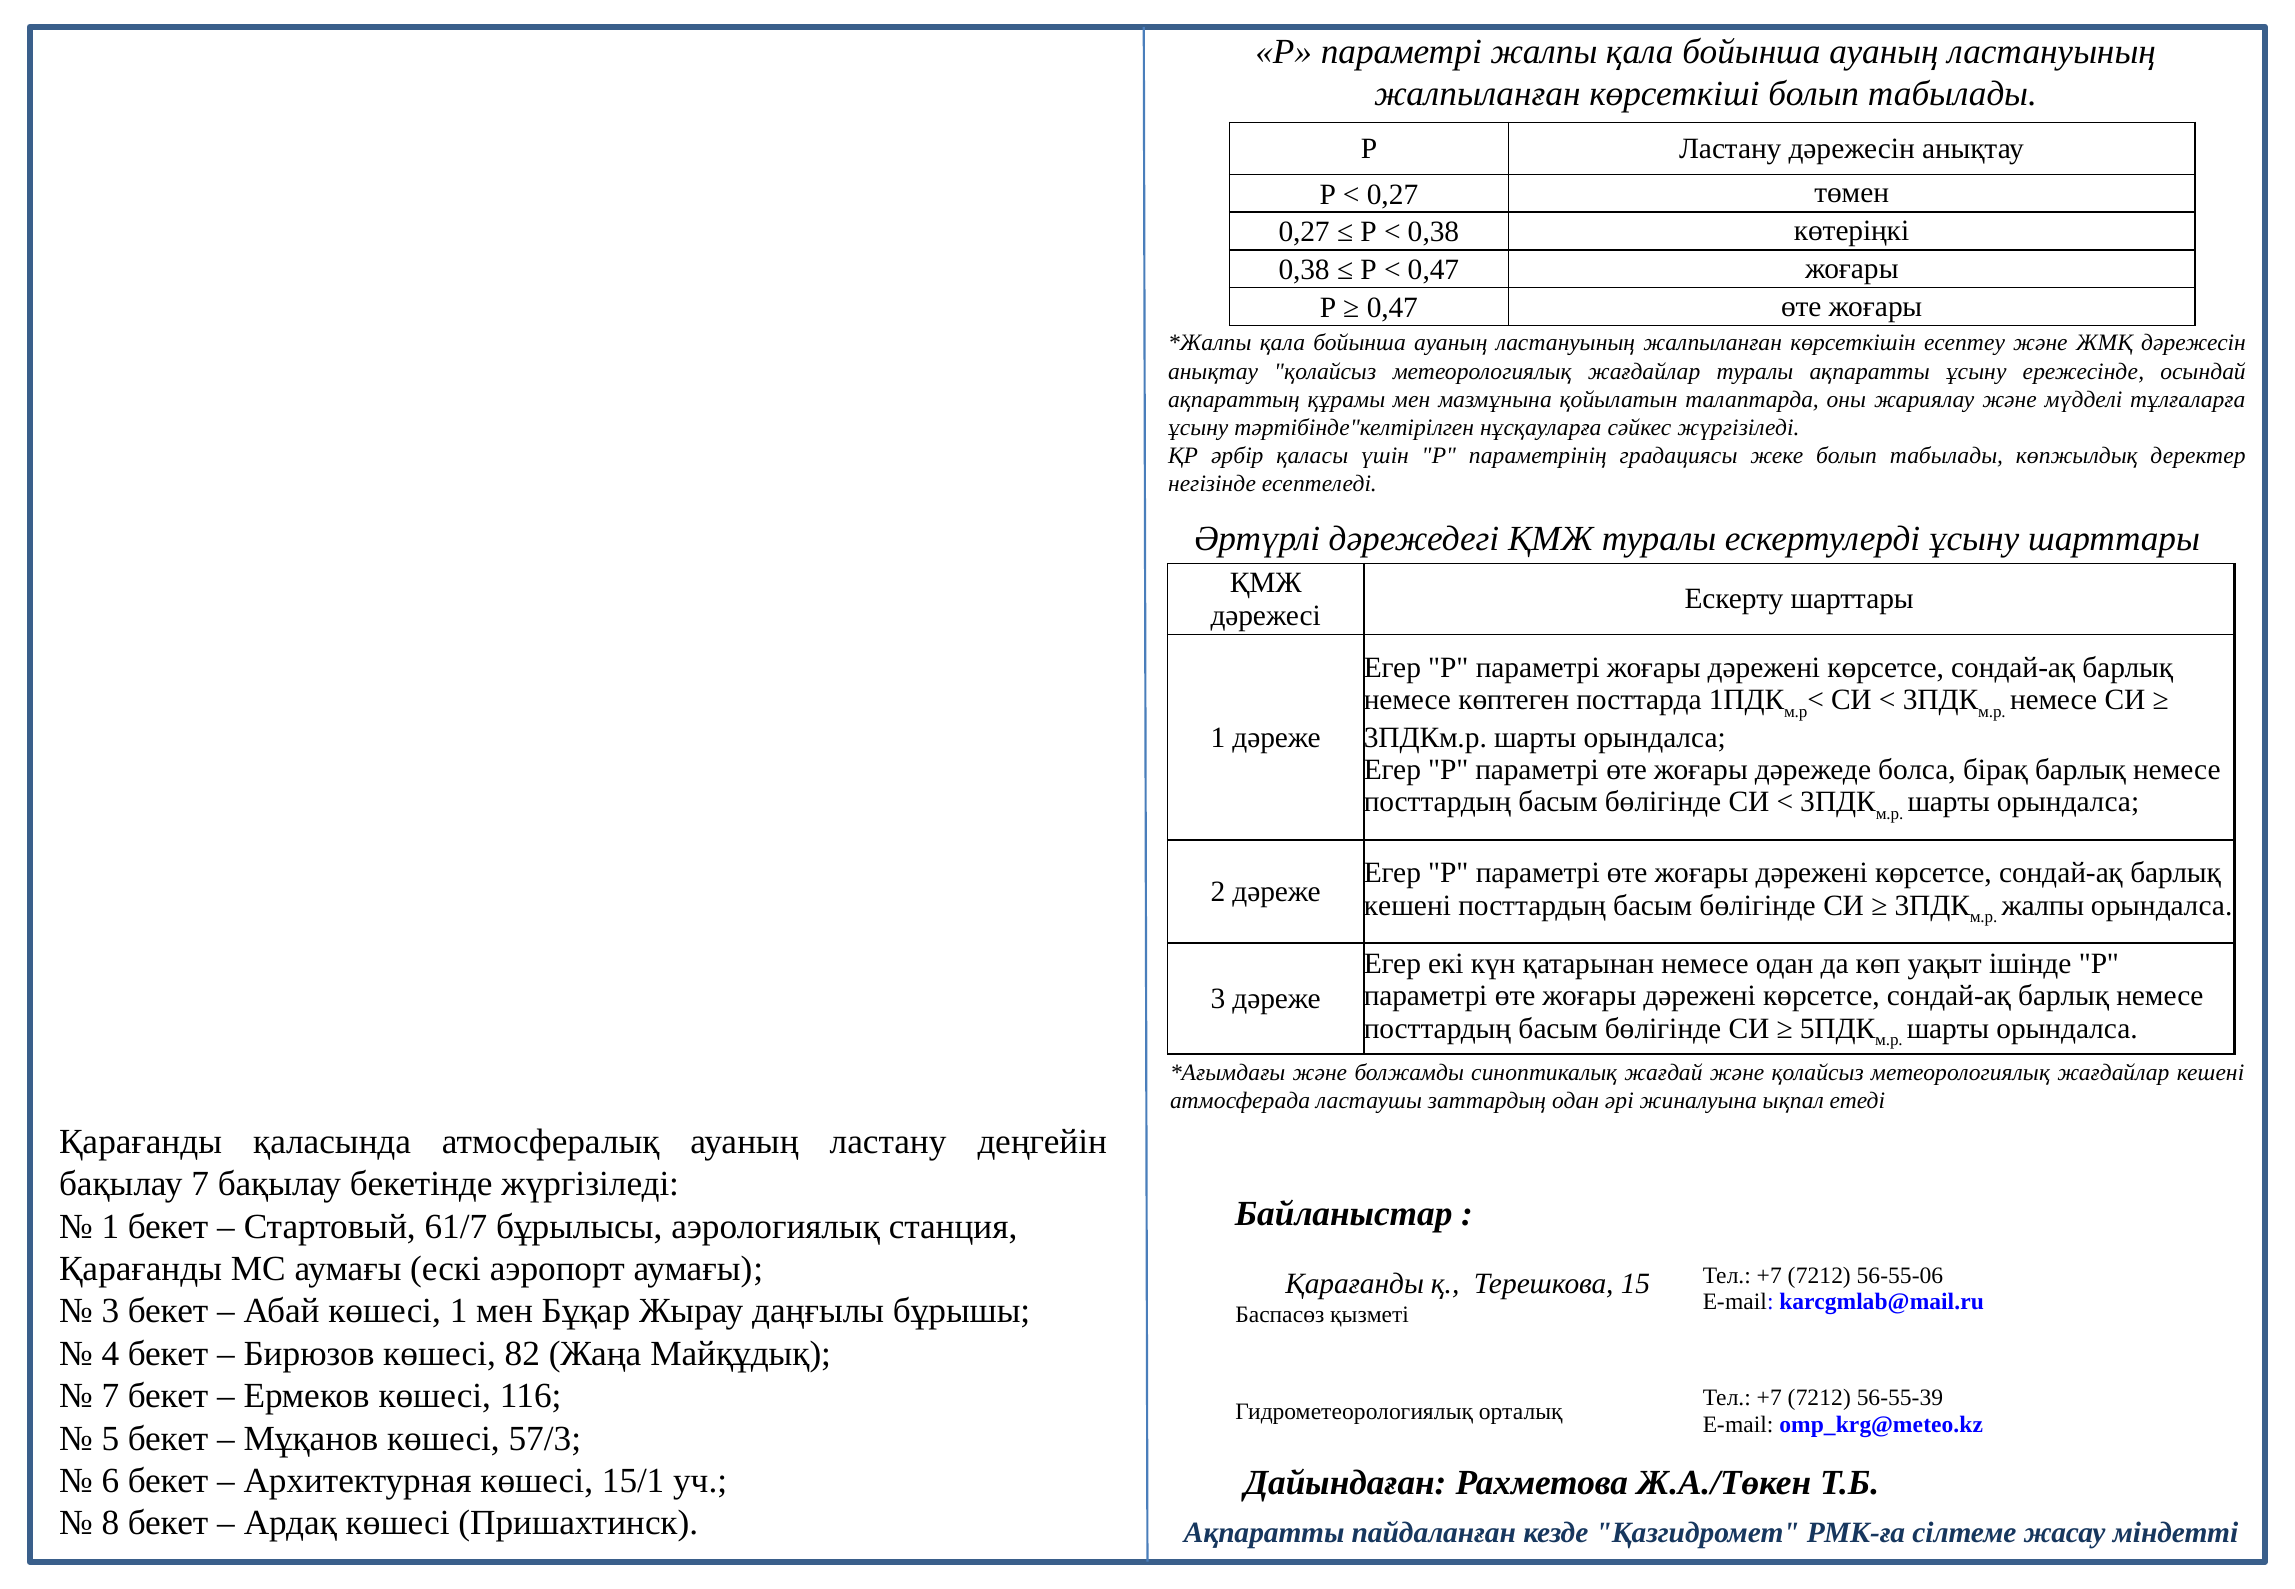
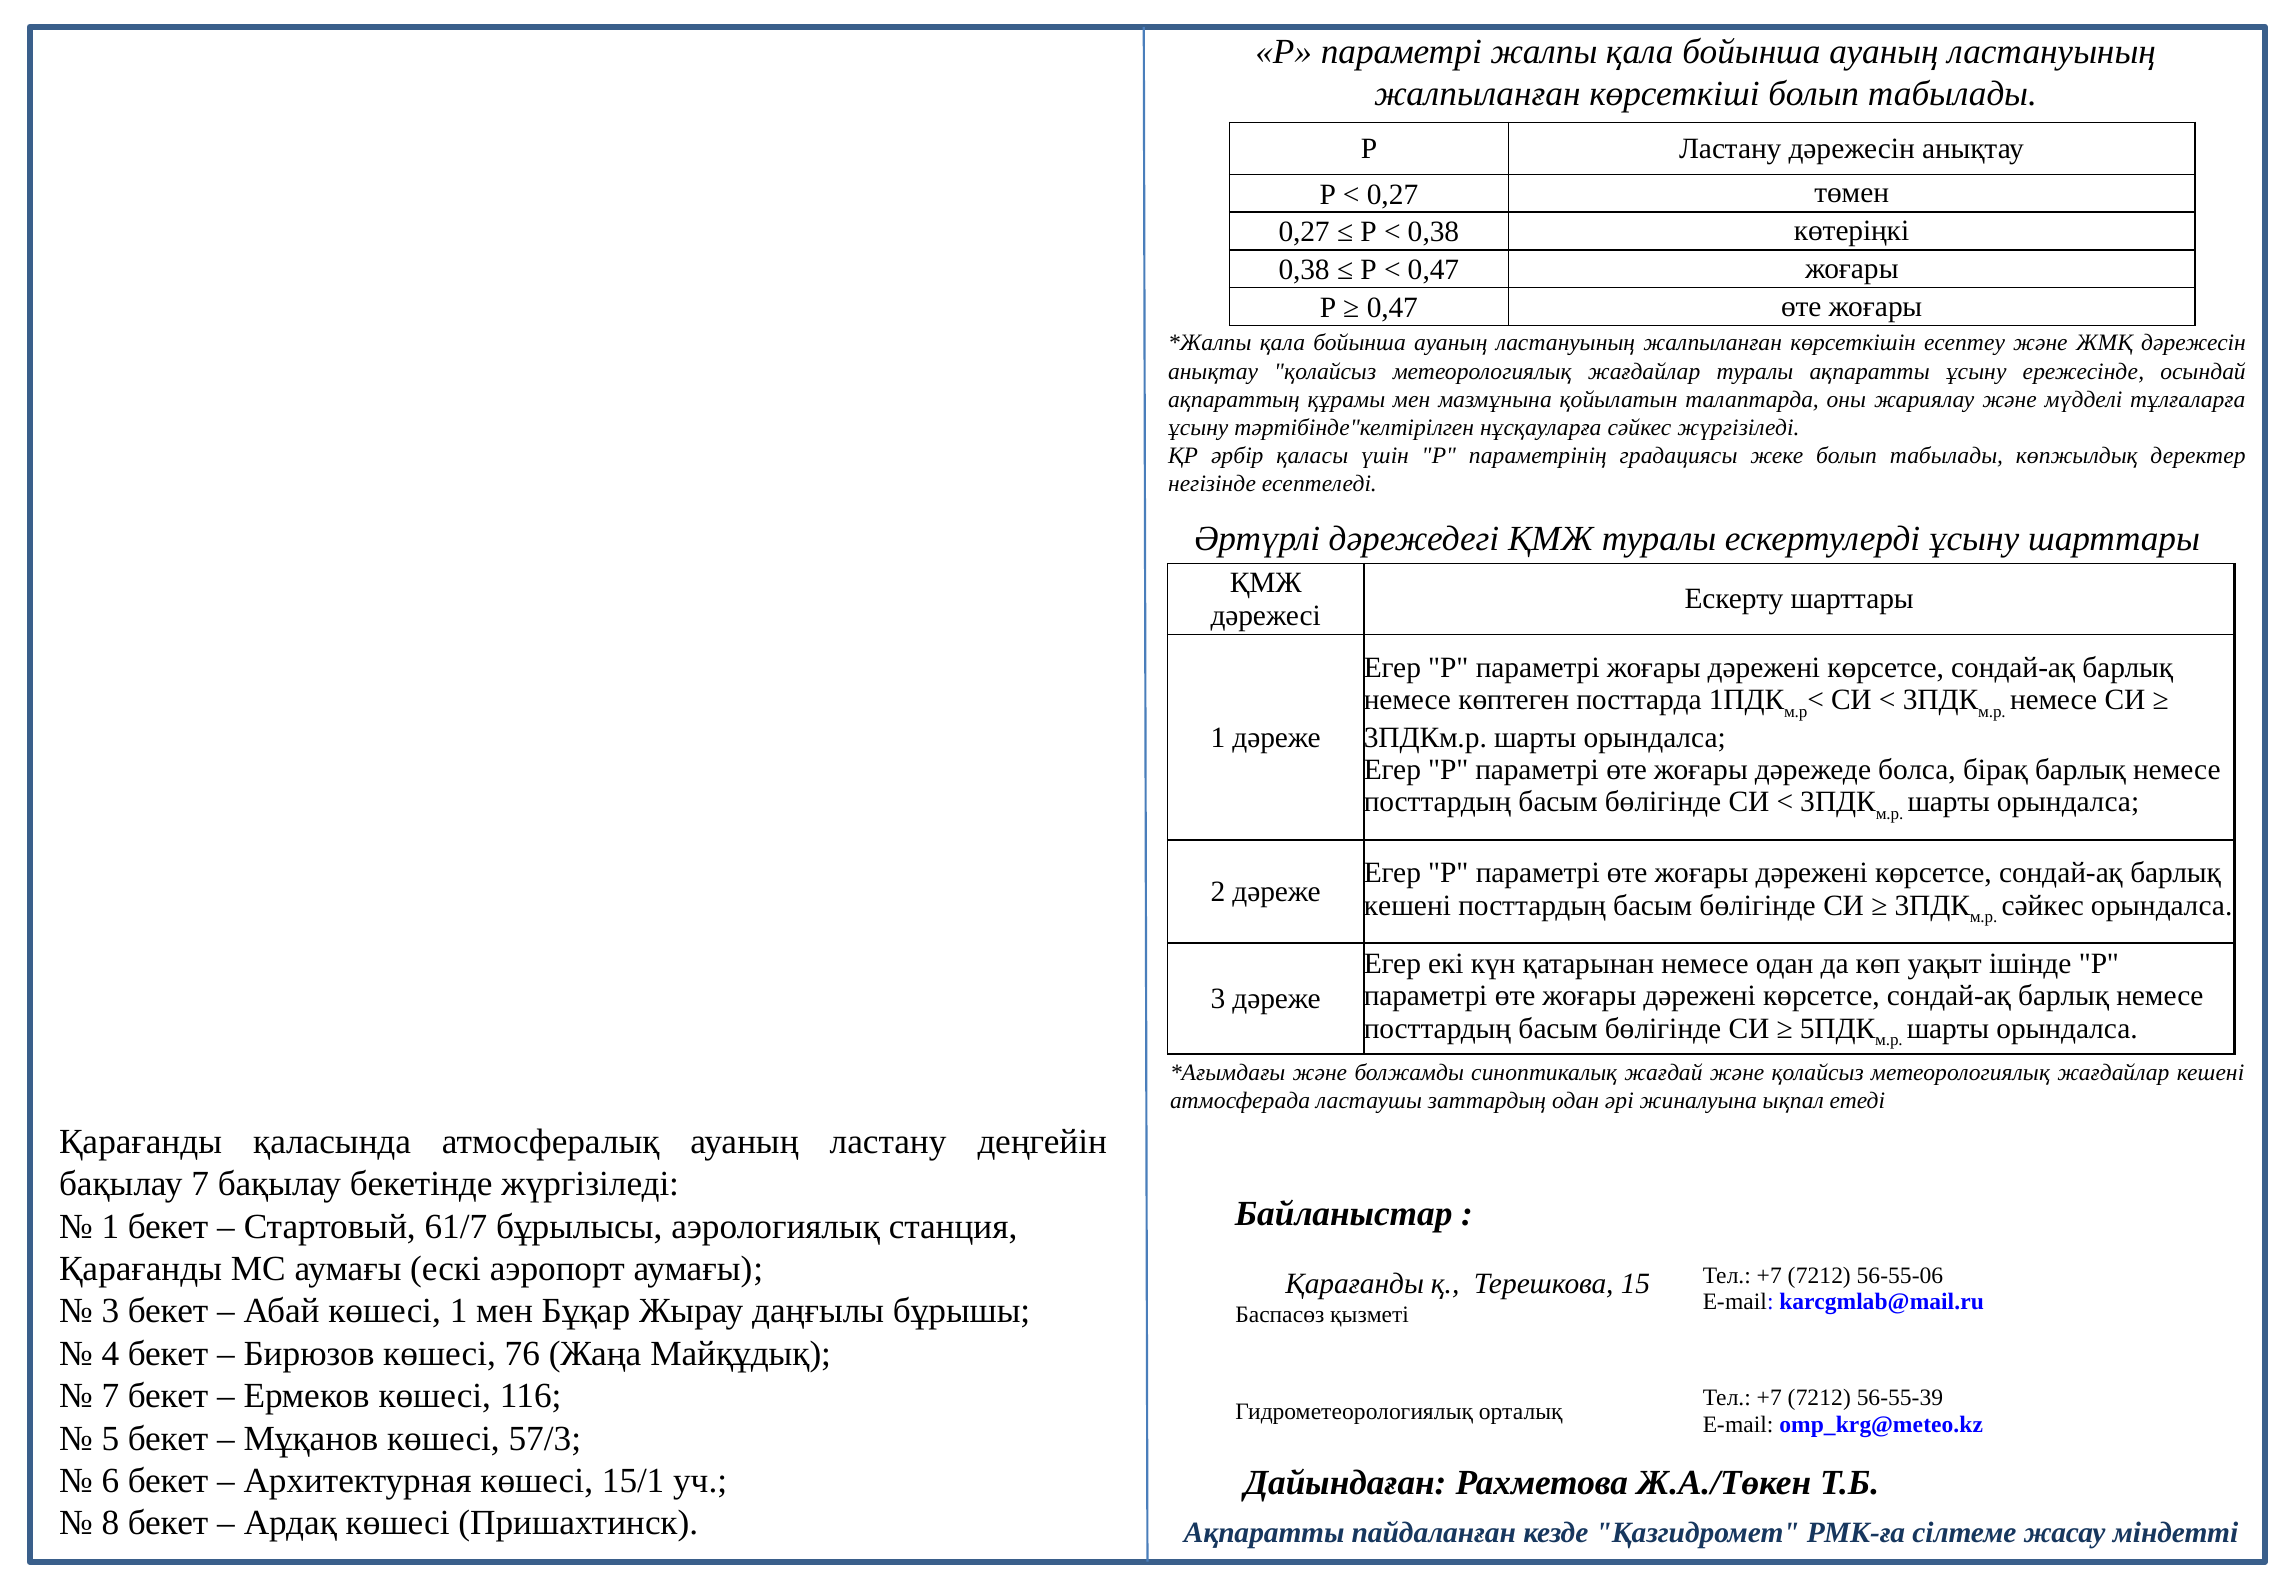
жалпы: жалпы -> сәйкес (2043, 905)
82: 82 -> 76 (522, 1354)
